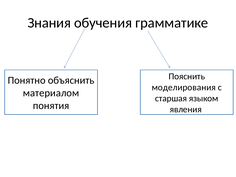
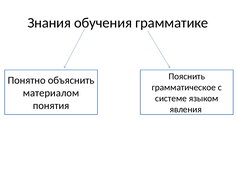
моделирования: моделирования -> грамматическое (184, 87)
старшая: старшая -> системе (171, 98)
